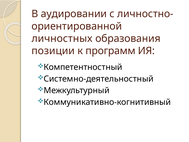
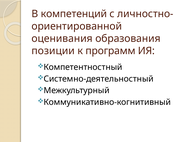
аудировании: аудировании -> компетенций (74, 14)
личностных: личностных -> оценивания (62, 38)
